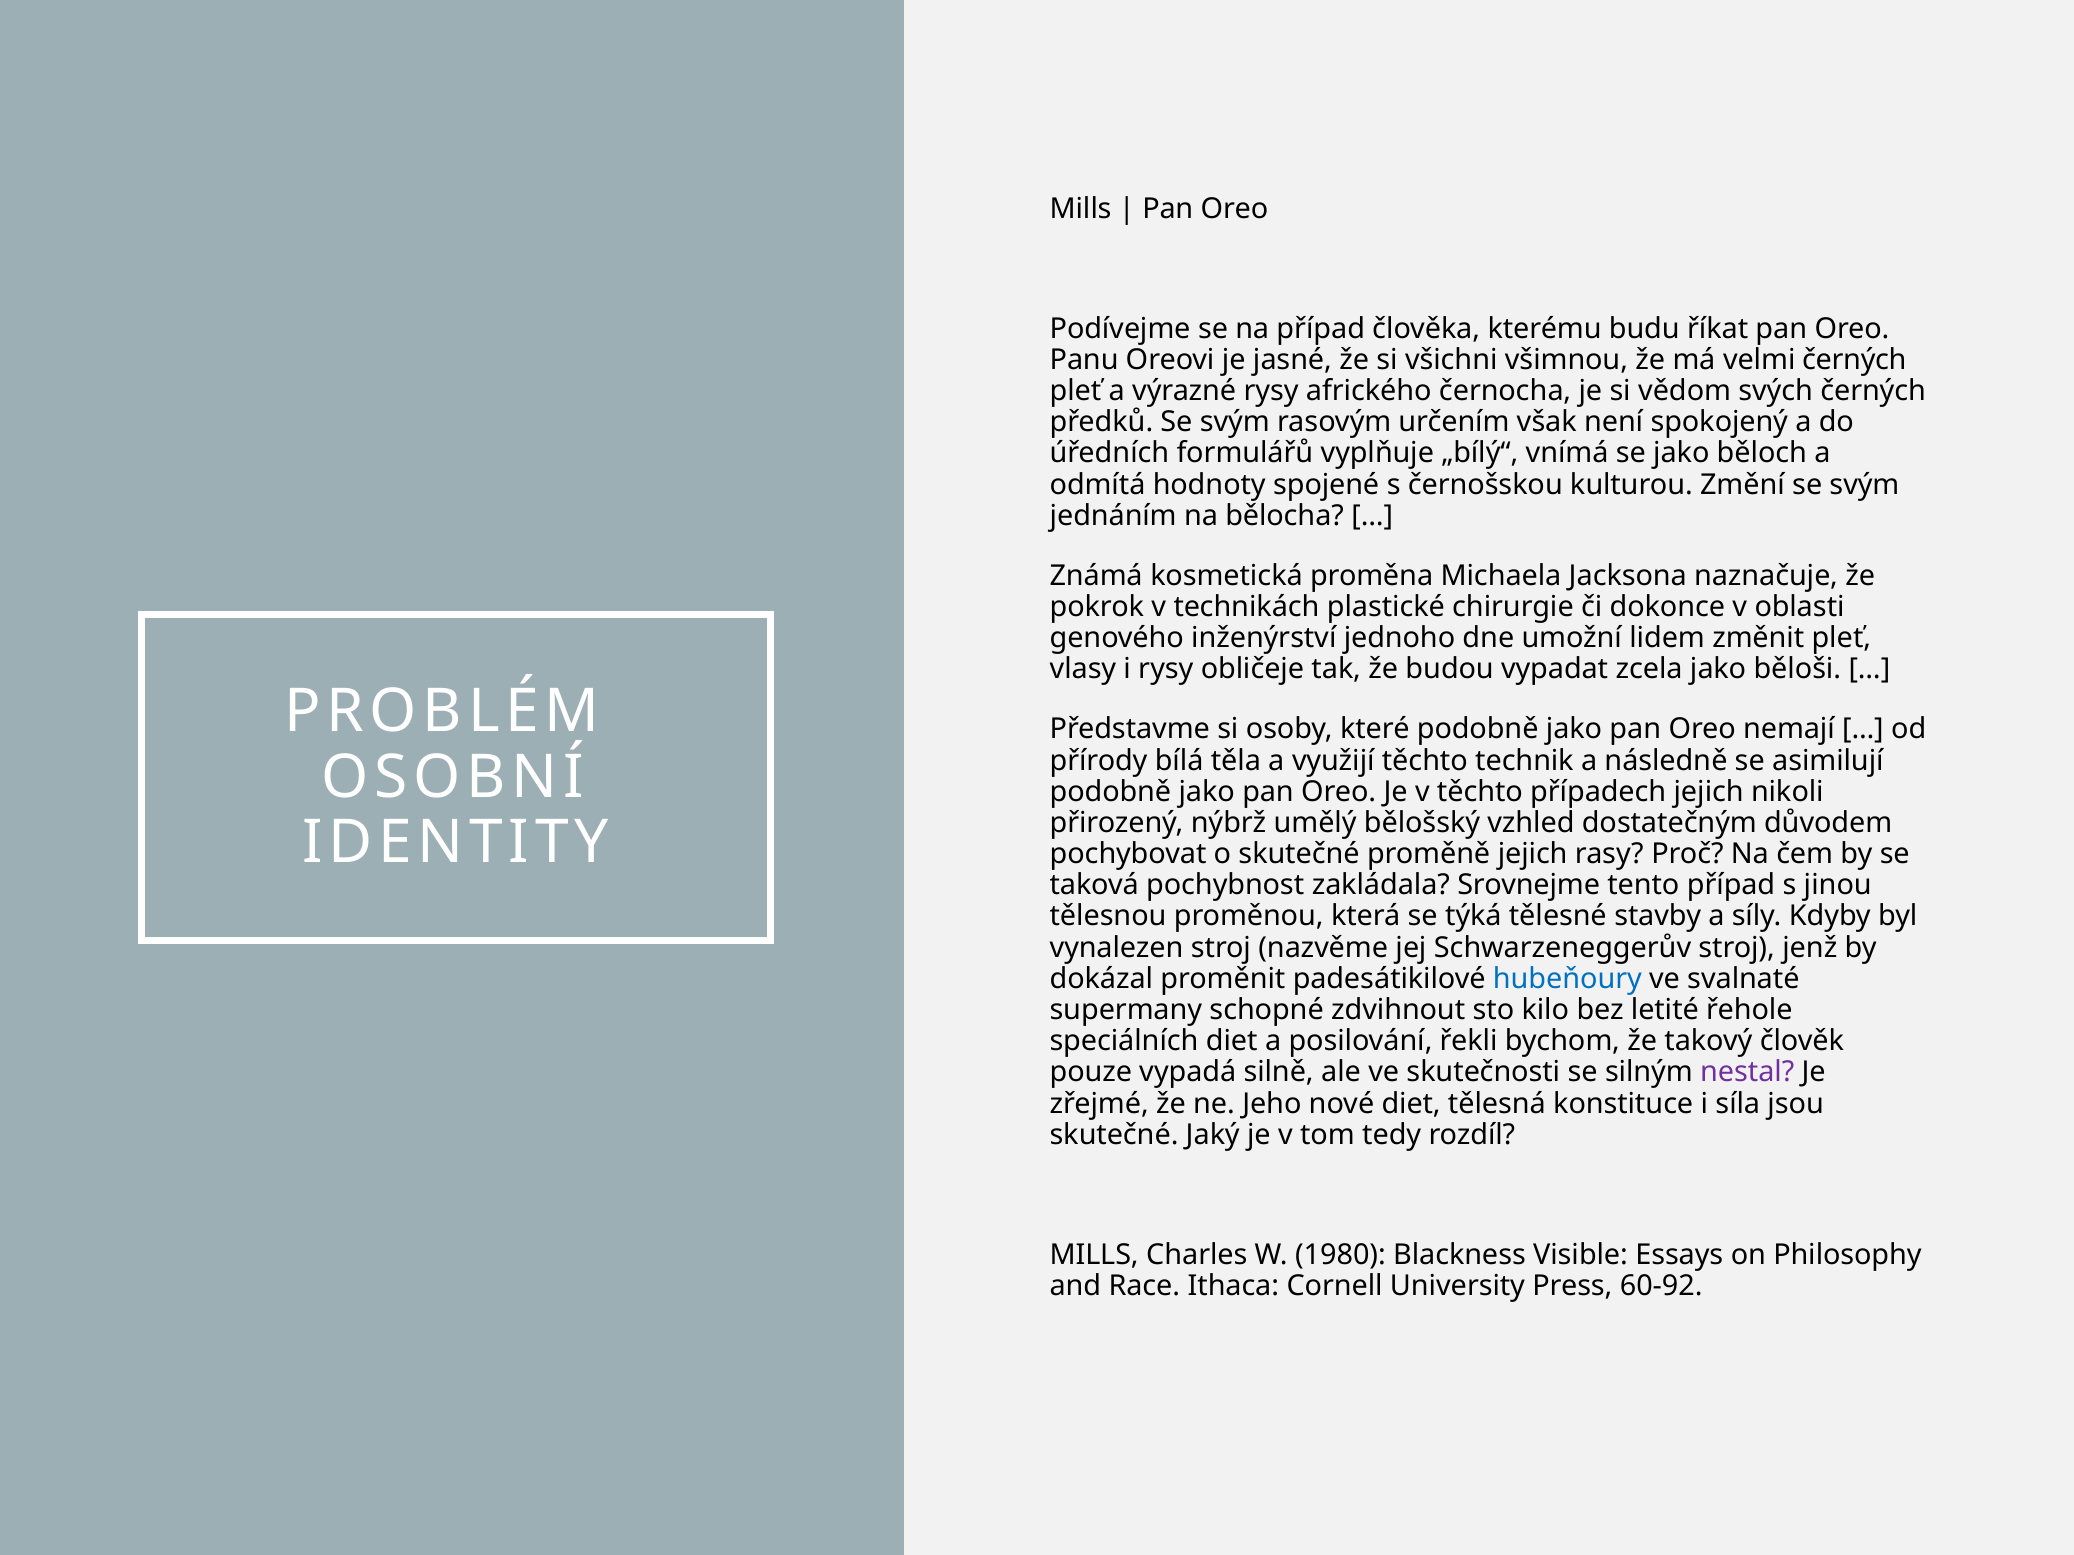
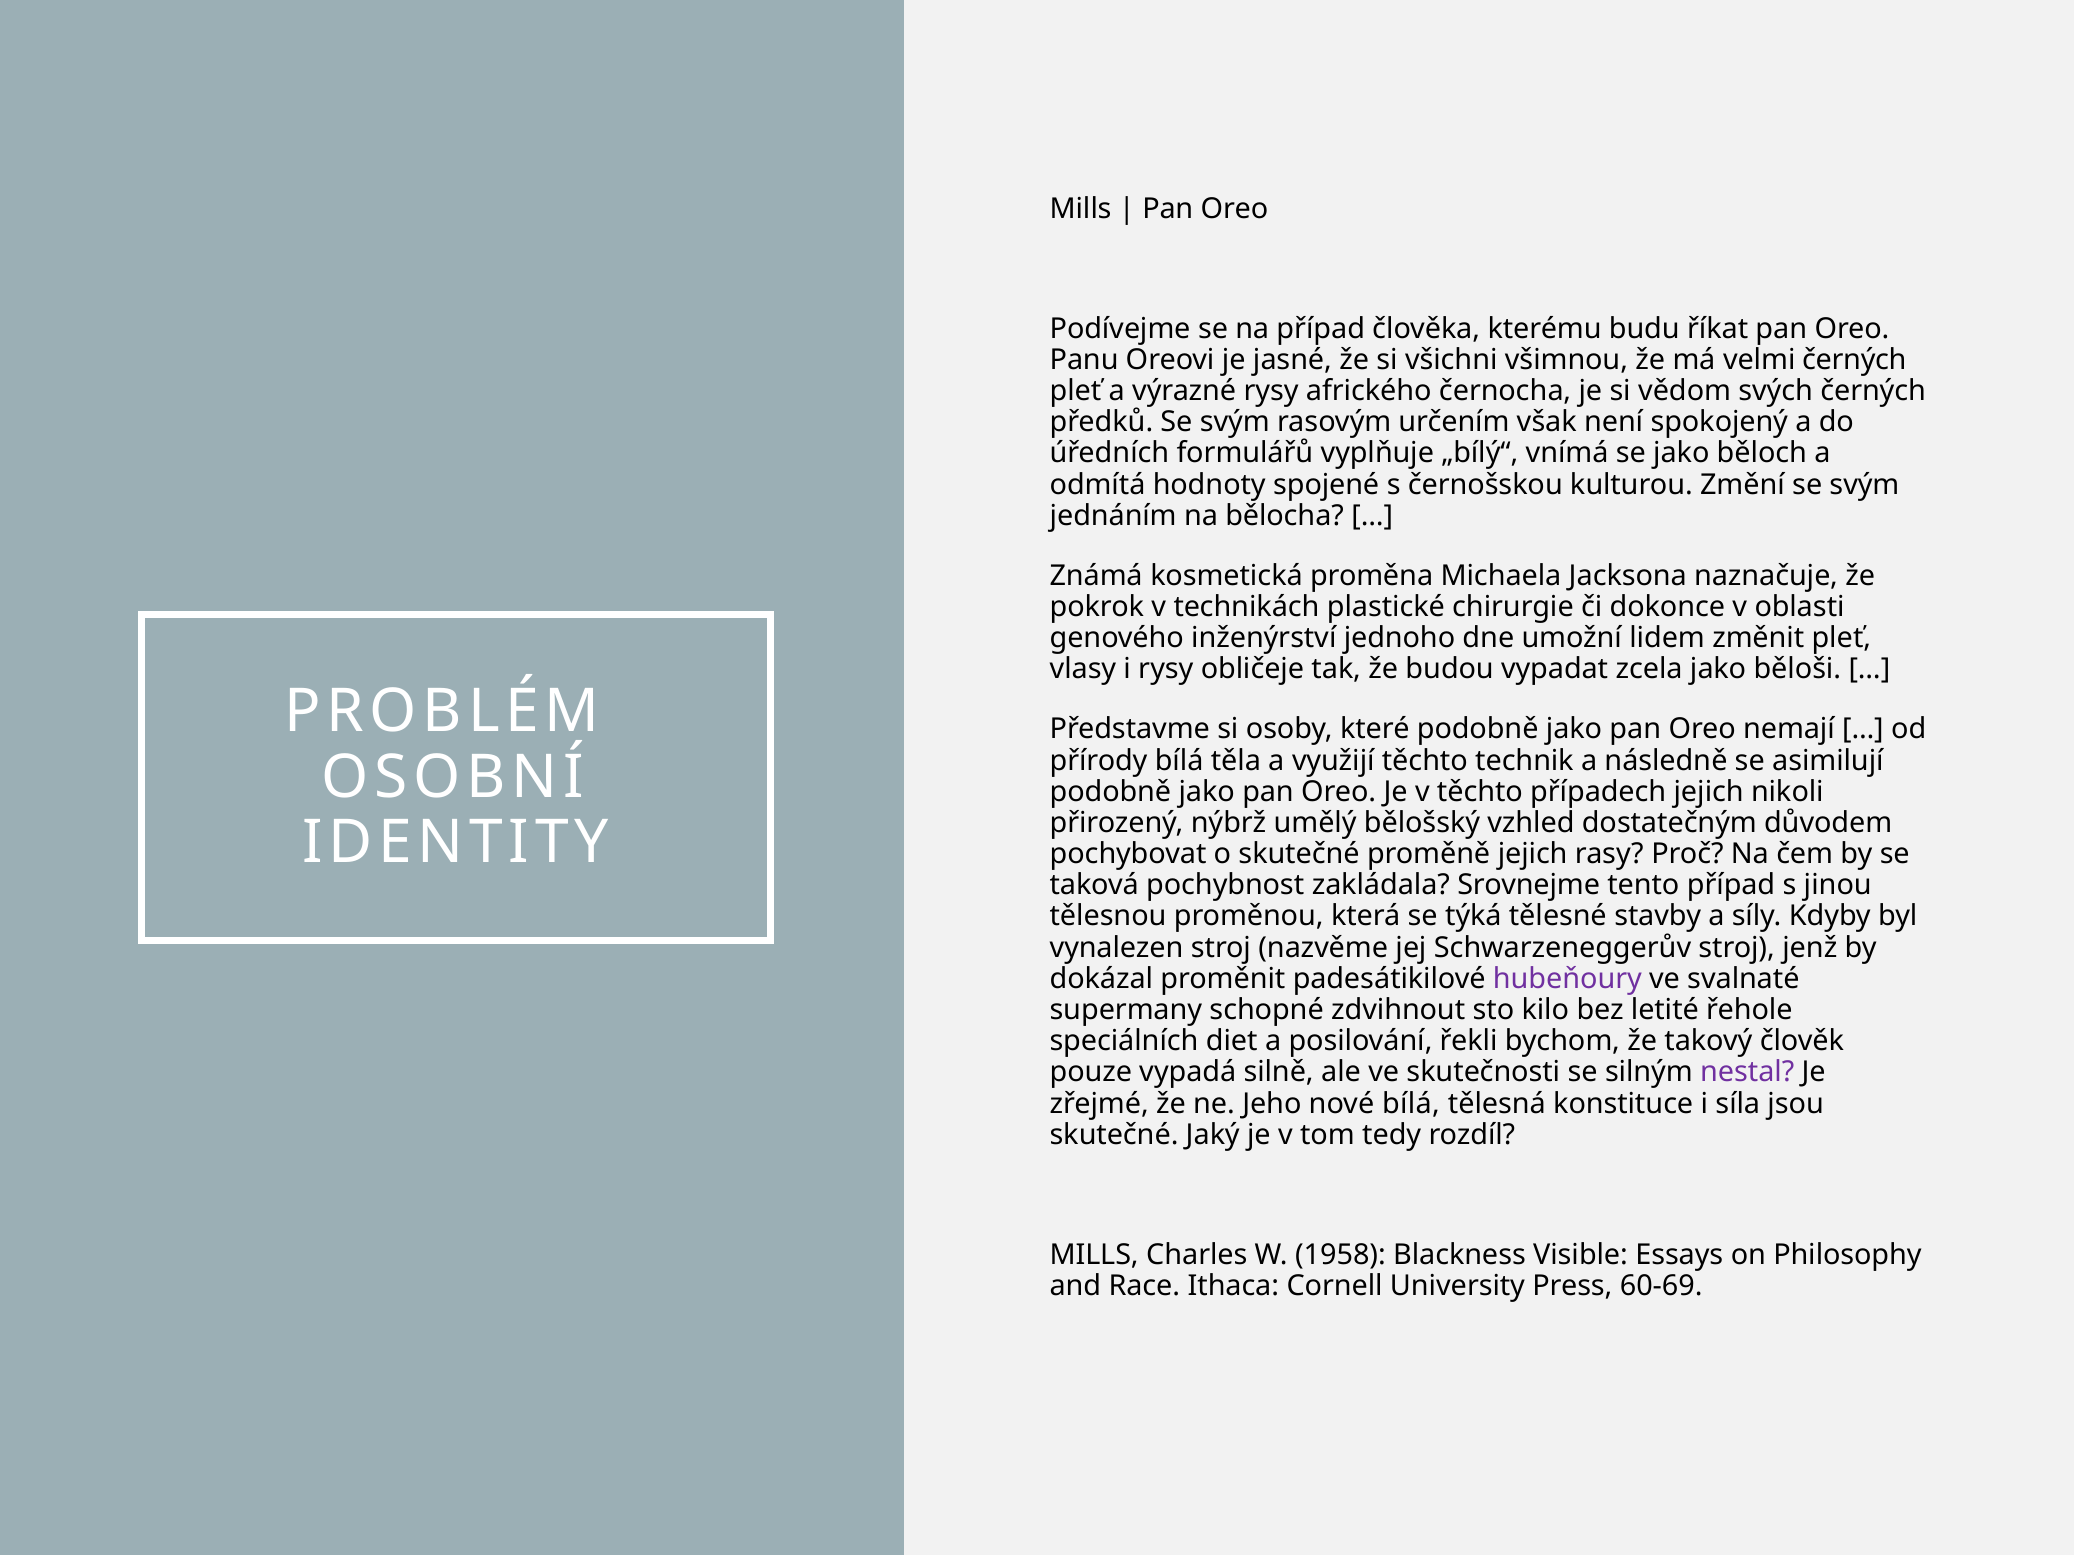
hubeňoury colour: blue -> purple (1567, 979)
nové diet: diet -> bílá (1411, 1104)
1980: 1980 -> 1958 (1340, 1255)
60-92: 60-92 -> 60-69 (1661, 1286)
